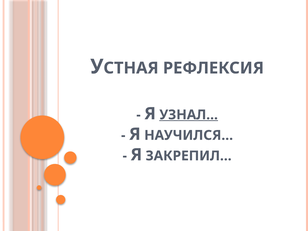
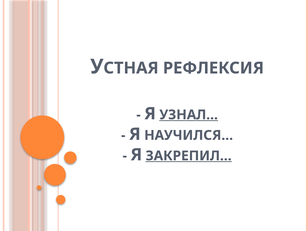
ЗАКРЕПИЛ… underline: none -> present (189, 156)
